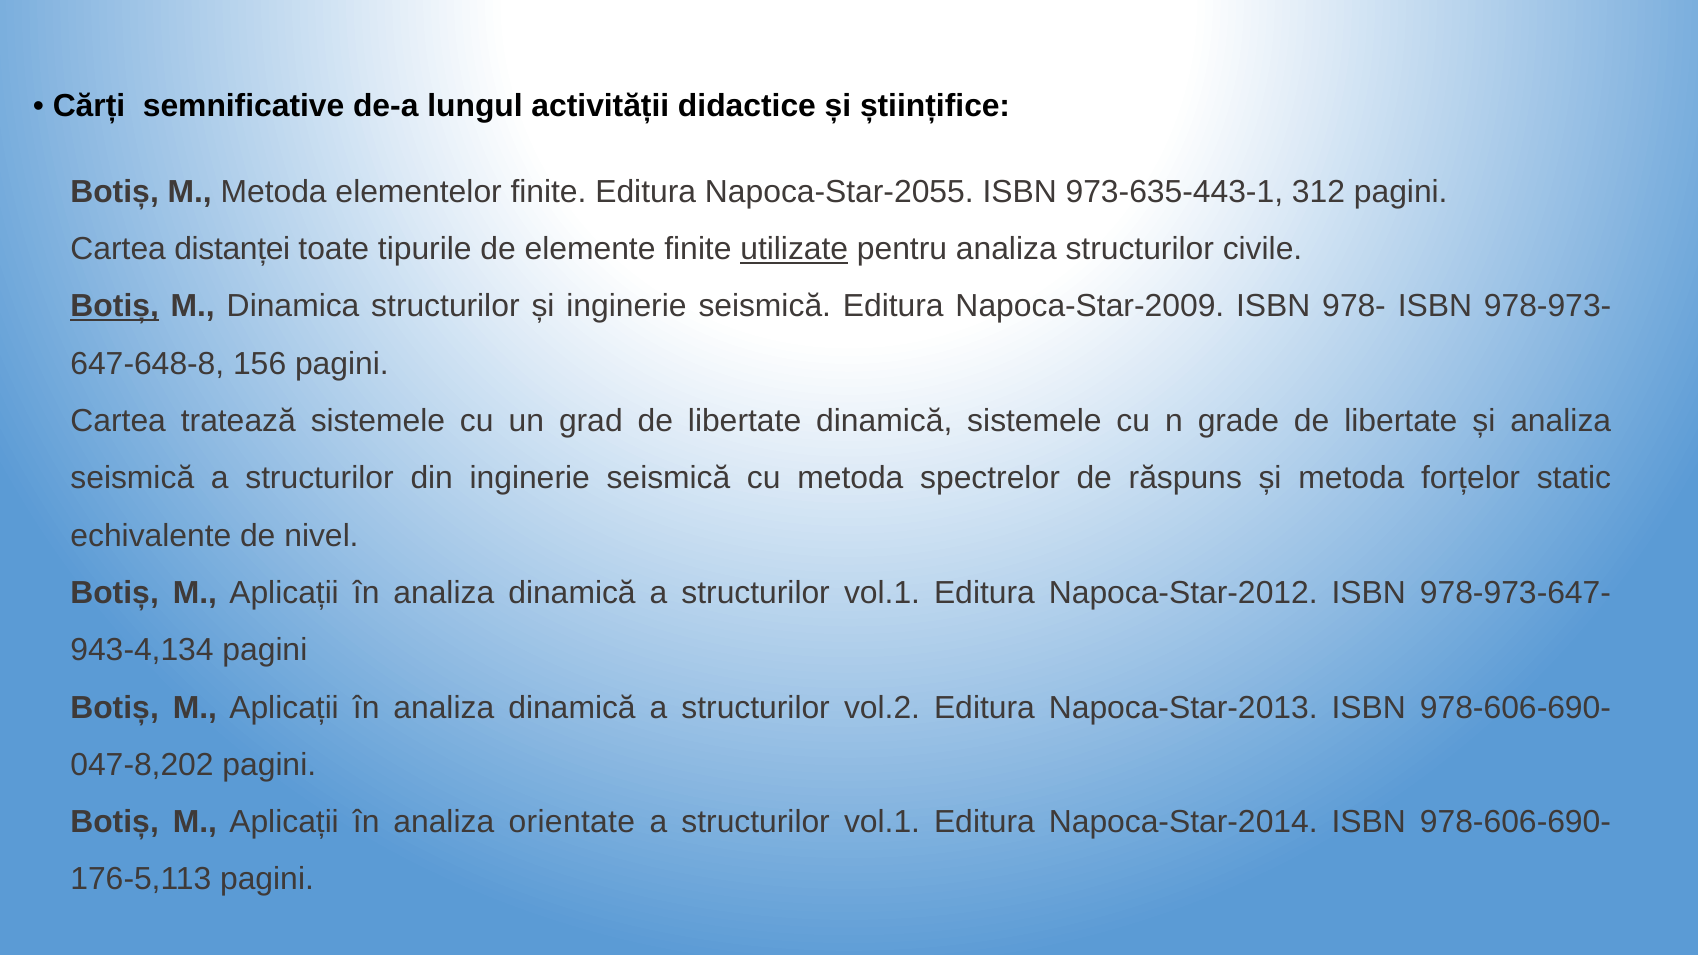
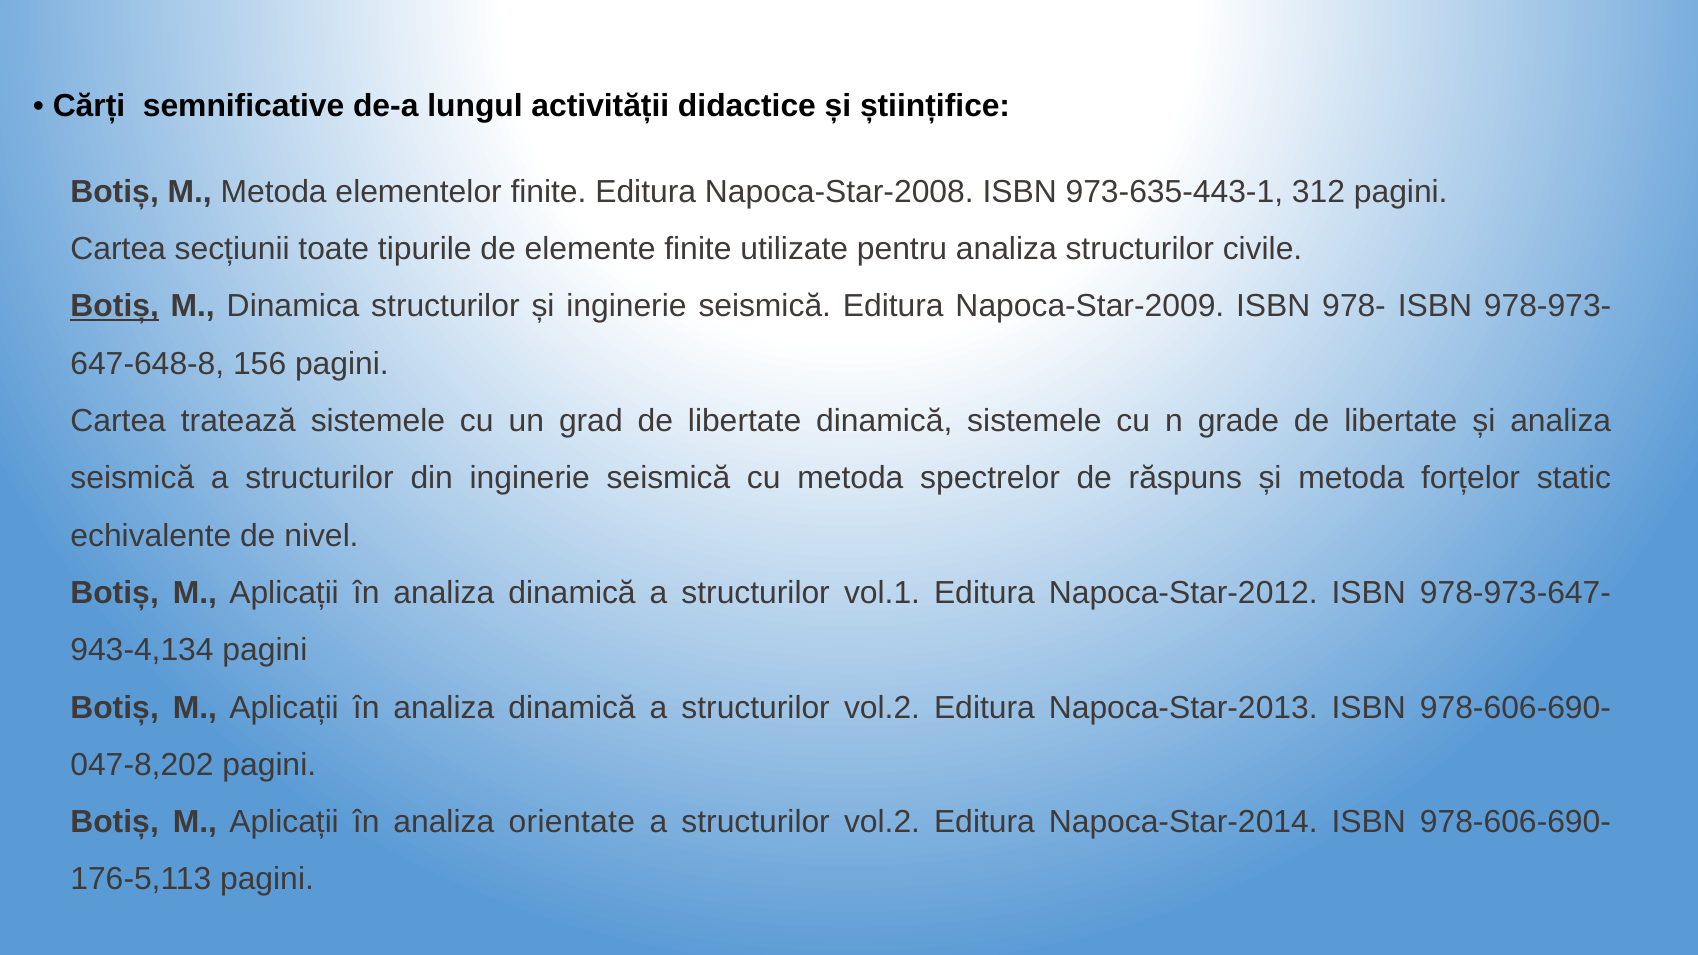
Napoca-Star-2055: Napoca-Star-2055 -> Napoca-Star-2008 (839, 192)
distanței: distanței -> secțiunii (232, 249)
utilizate underline: present -> none (794, 249)
vol.1: vol.1 -> vol.2 (882, 822)
